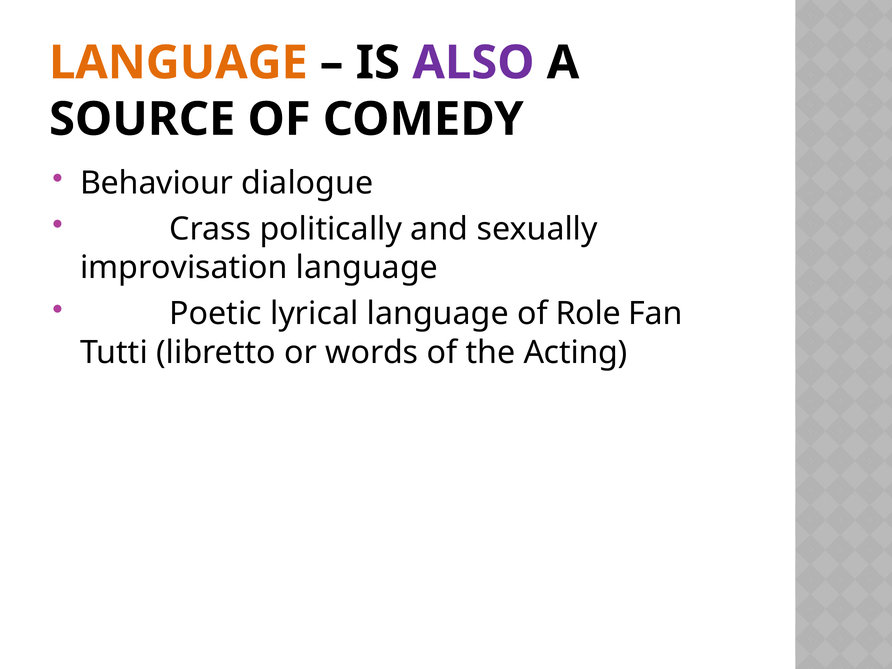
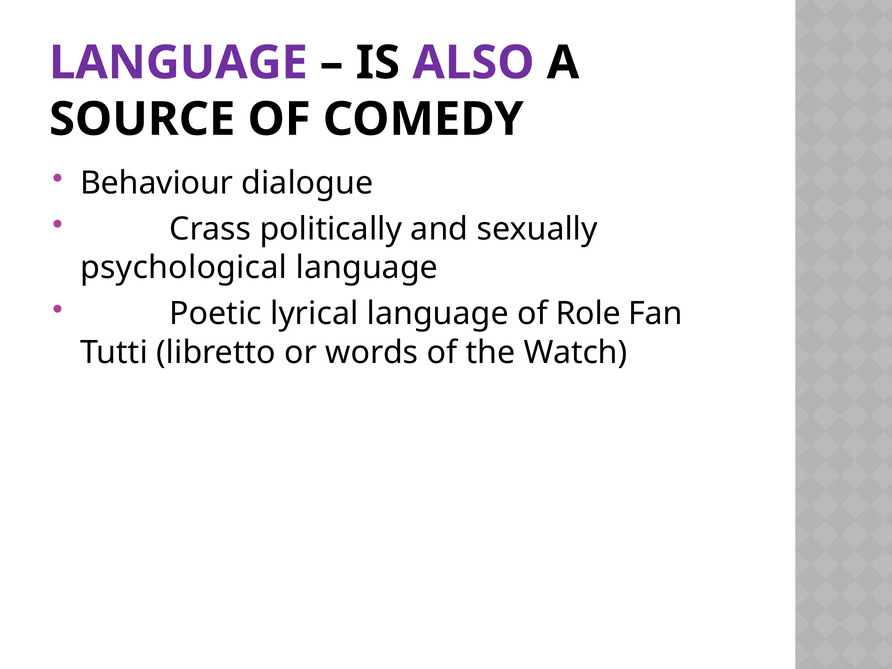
LANGUAGE colour: orange -> purple (178, 63)
improvisation: improvisation -> psychological (184, 268)
Acting: Acting -> Watch (575, 352)
